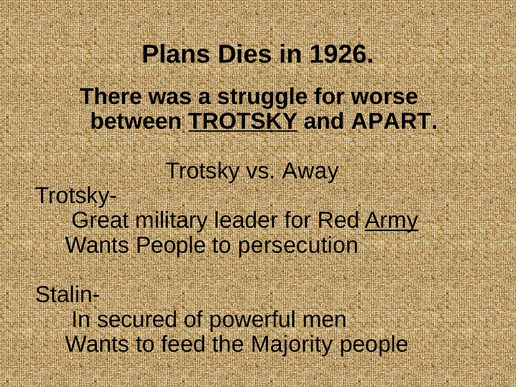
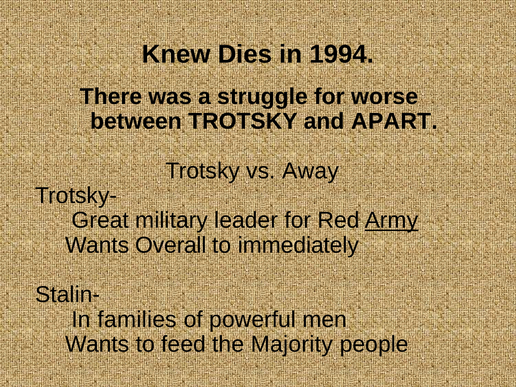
Plans: Plans -> Knew (176, 54)
1926: 1926 -> 1994 (342, 54)
TROTSKY underline: present -> none (243, 121)
Wants People: People -> Overall (171, 245)
persecution: persecution -> immediately (298, 245)
secured: secured -> families (137, 320)
